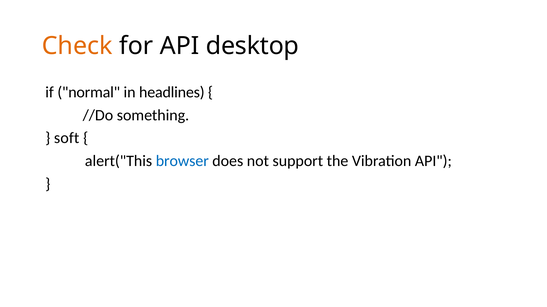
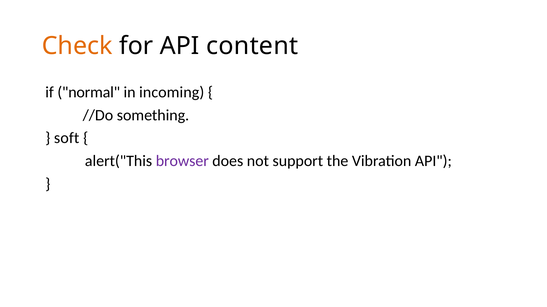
desktop: desktop -> content (252, 46)
headlines: headlines -> incoming (172, 92)
browser colour: blue -> purple (182, 161)
